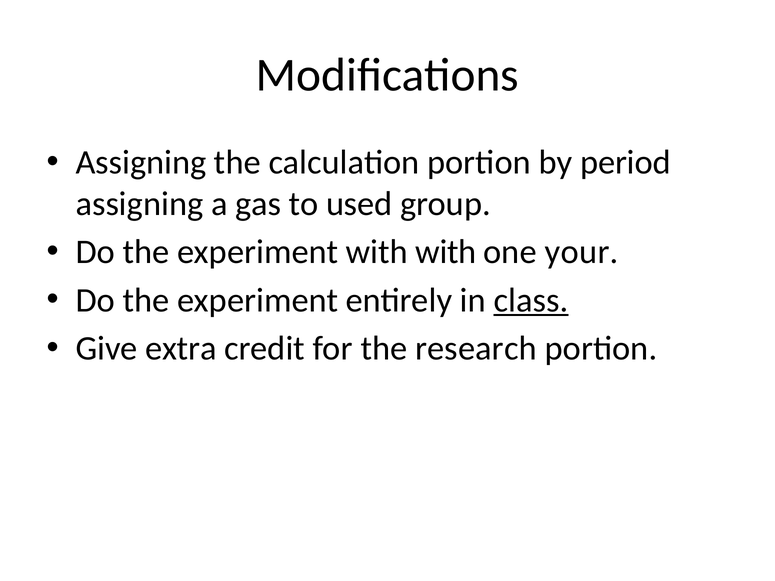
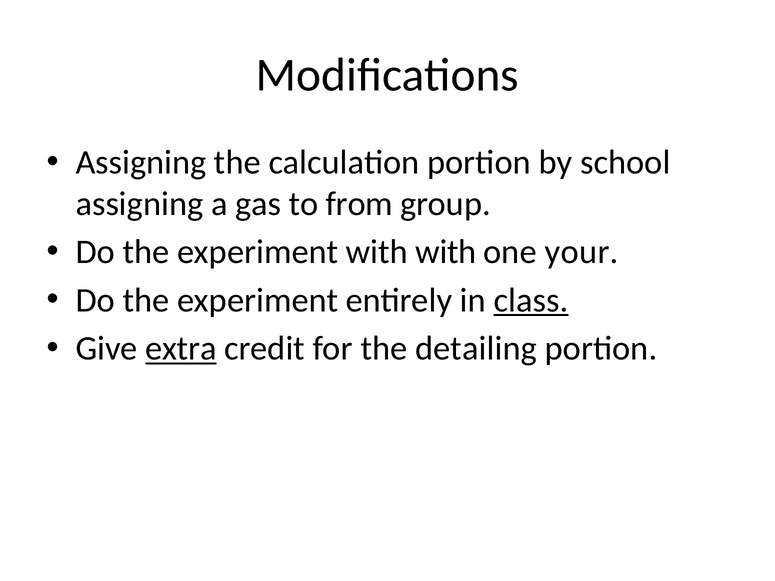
period: period -> school (625, 163)
used: used -> from (359, 204)
extra underline: none -> present (181, 349)
research: research -> detailing (476, 349)
